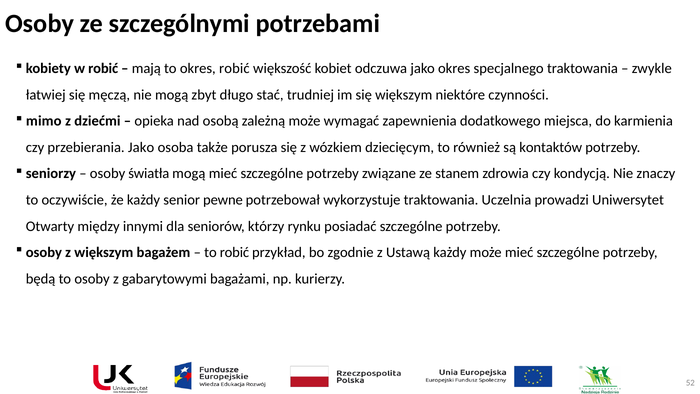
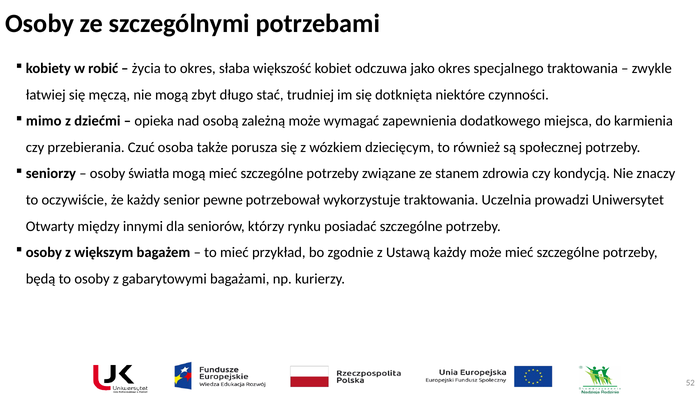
mają: mają -> życia (146, 69)
okres robić: robić -> słaba (234, 69)
się większym: większym -> dotknięta (404, 95)
przebierania Jako: Jako -> Czuć (141, 147)
kontaktów: kontaktów -> społecznej (551, 147)
to robić: robić -> mieć (234, 252)
